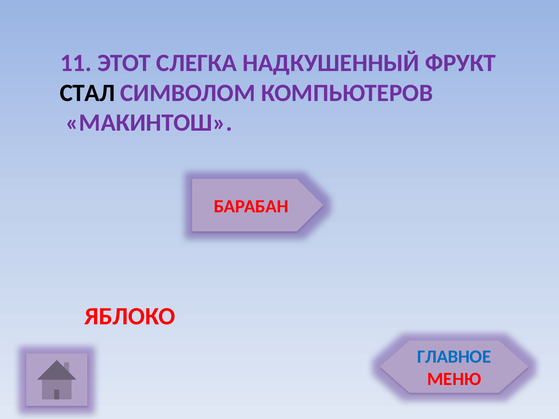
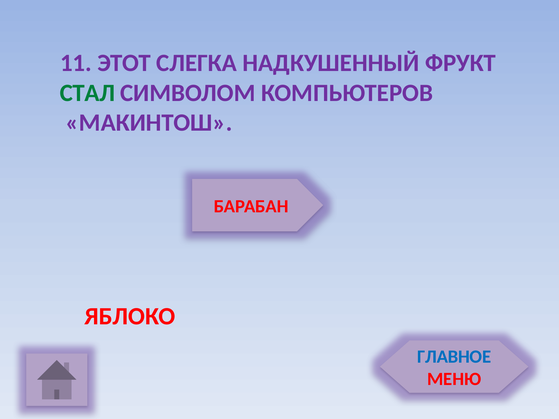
СТАЛ colour: black -> green (87, 93)
